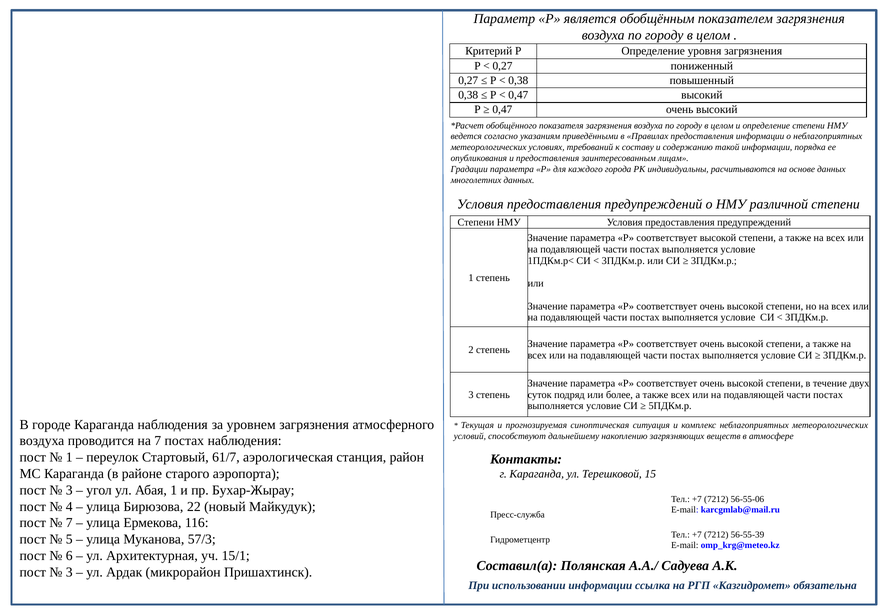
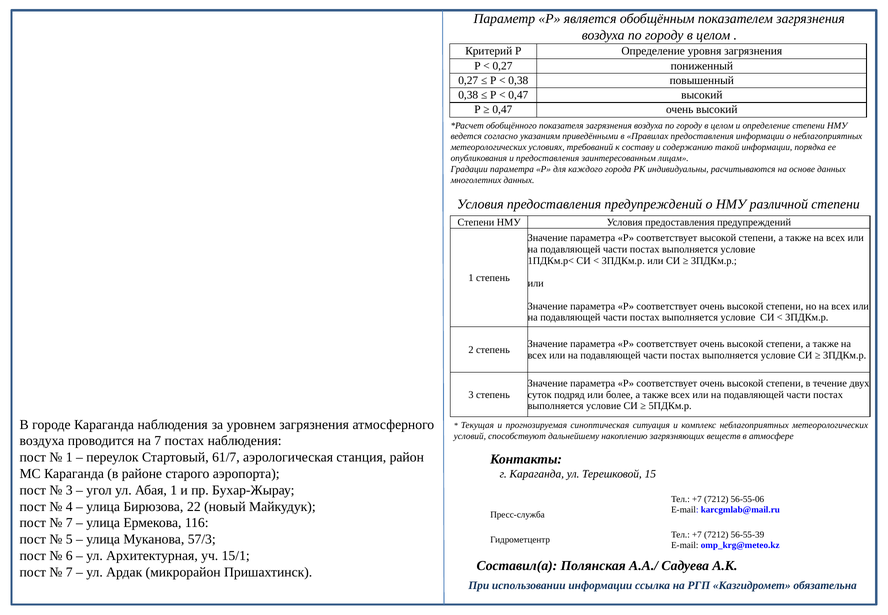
3: 3 -> 7 (69, 572)
